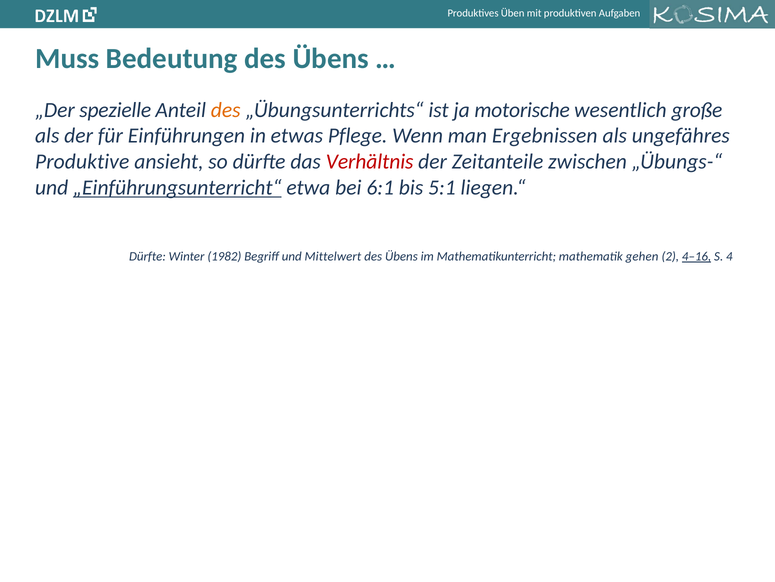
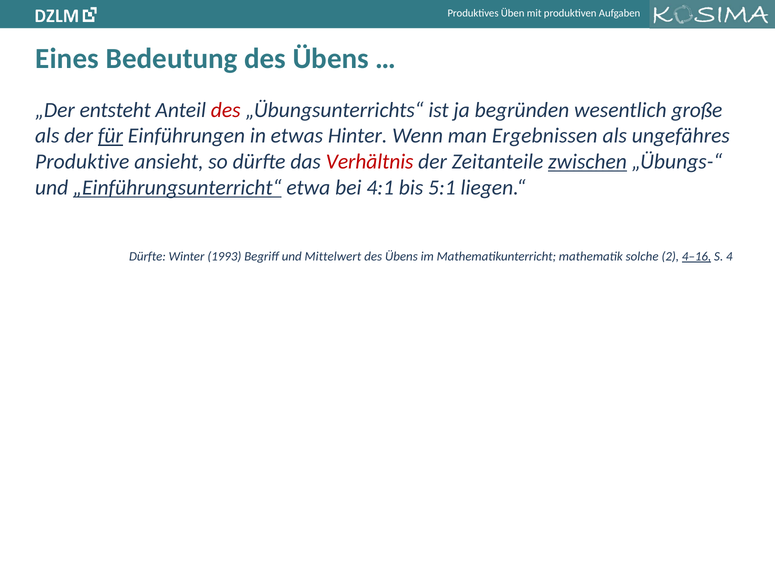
Muss: Muss -> Eines (67, 59)
spezielle: spezielle -> entsteht (115, 110)
des colour: orange -> red (226, 110)
motorische: motorische -> begründen (522, 110)
für underline: none -> present (110, 136)
Pflege: Pflege -> Hinter (358, 136)
zwischen underline: none -> present (588, 162)
6:1: 6:1 -> 4:1 (380, 187)
1982: 1982 -> 1993 (224, 256)
gehen: gehen -> solche (642, 256)
